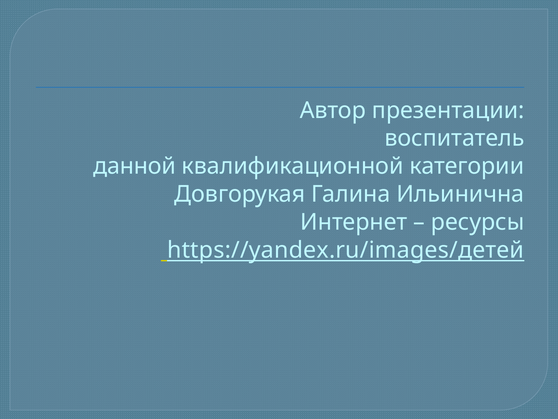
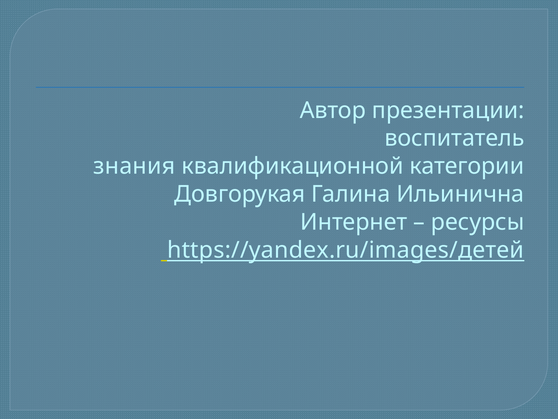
данной: данной -> знания (134, 166)
